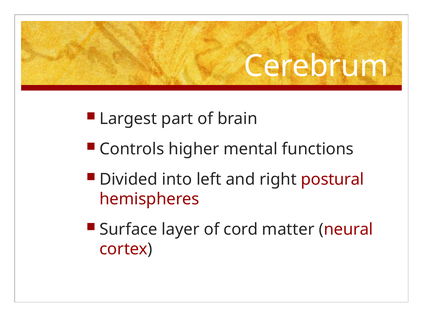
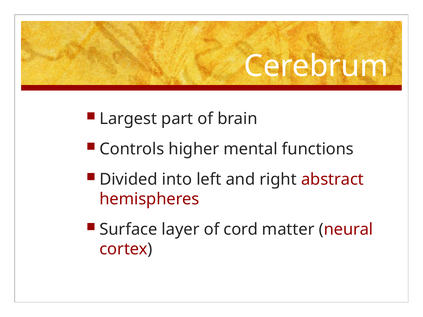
postural: postural -> abstract (332, 180)
